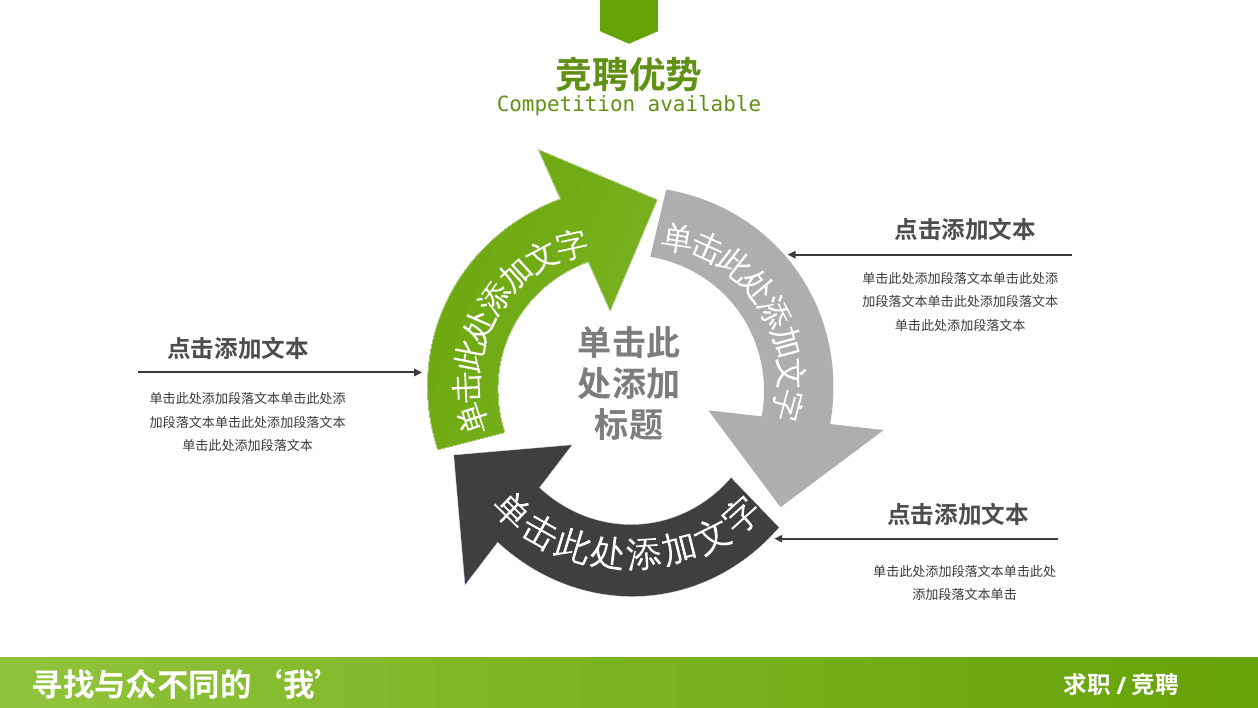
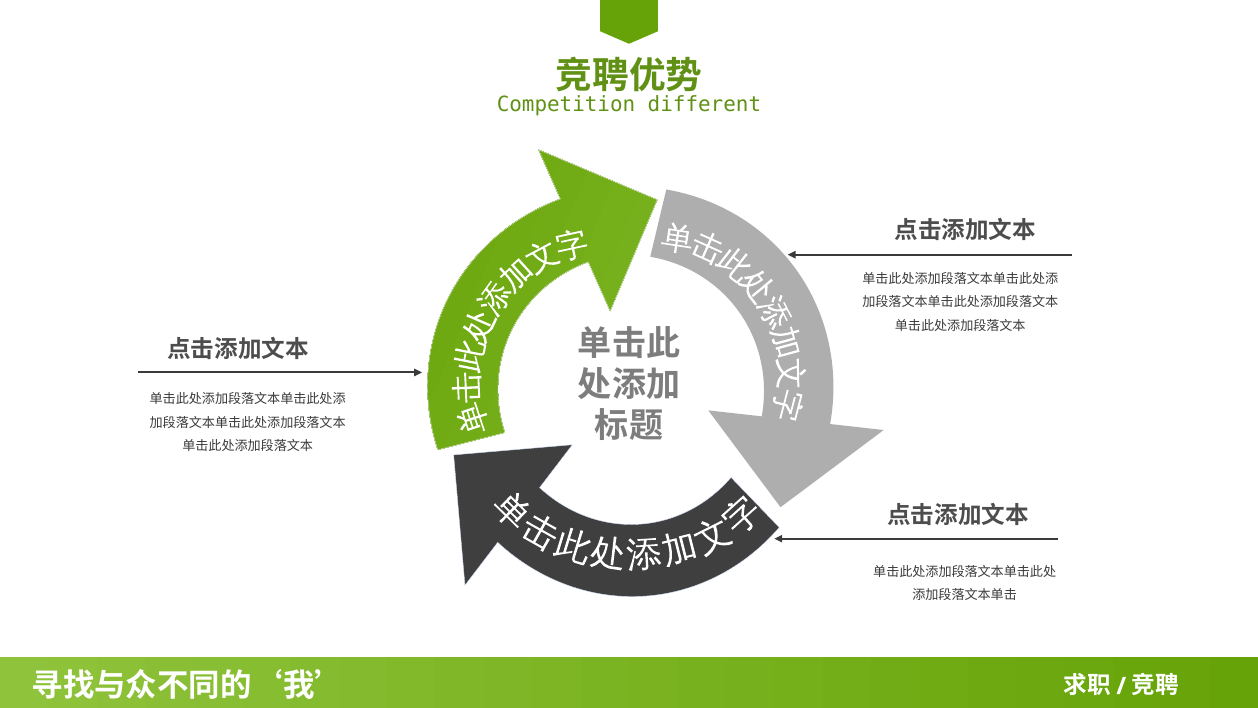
available: available -> different (704, 105)
